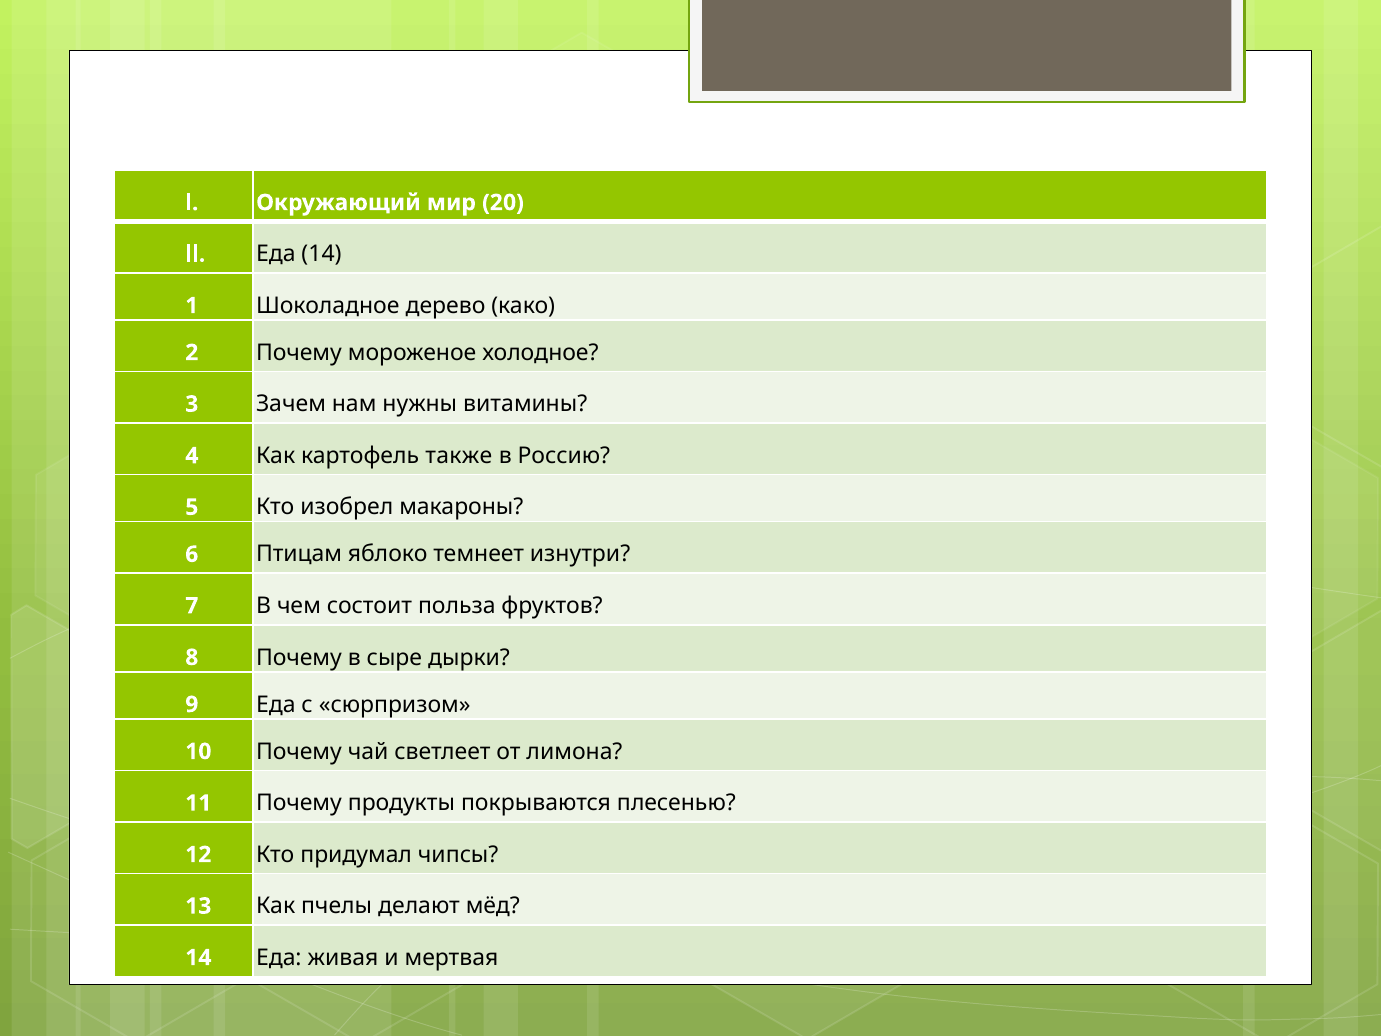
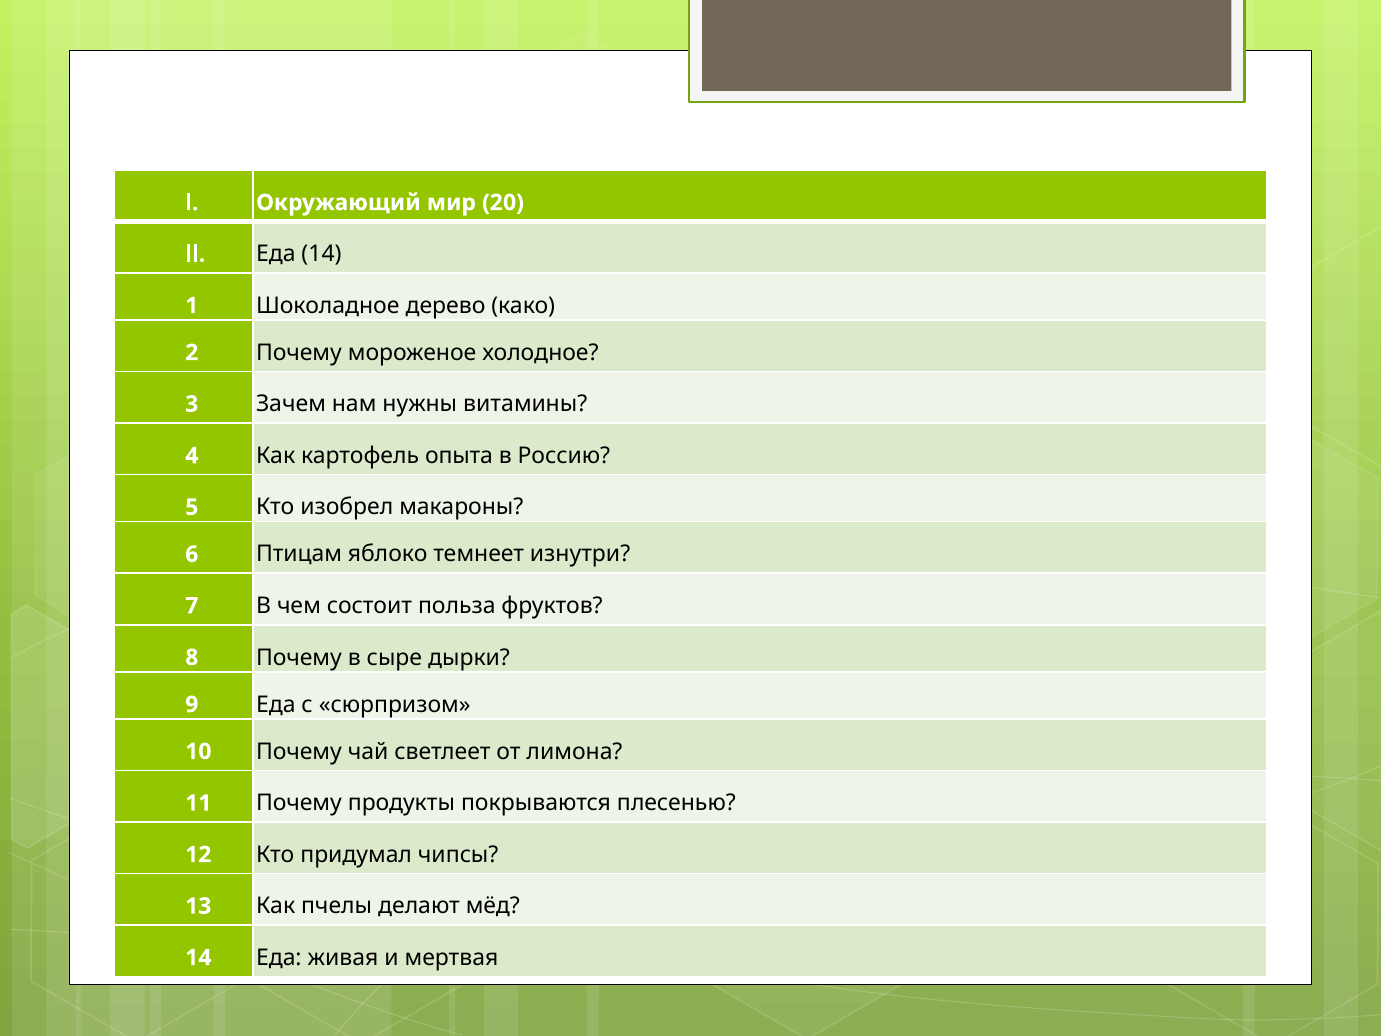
также: также -> опыта (459, 456)
